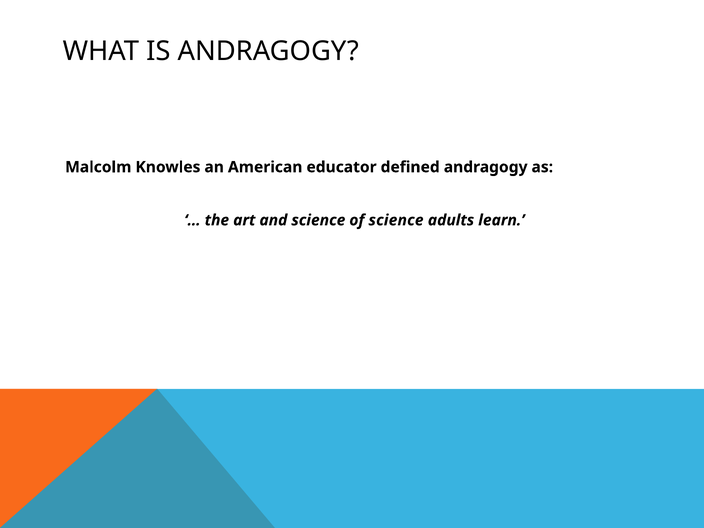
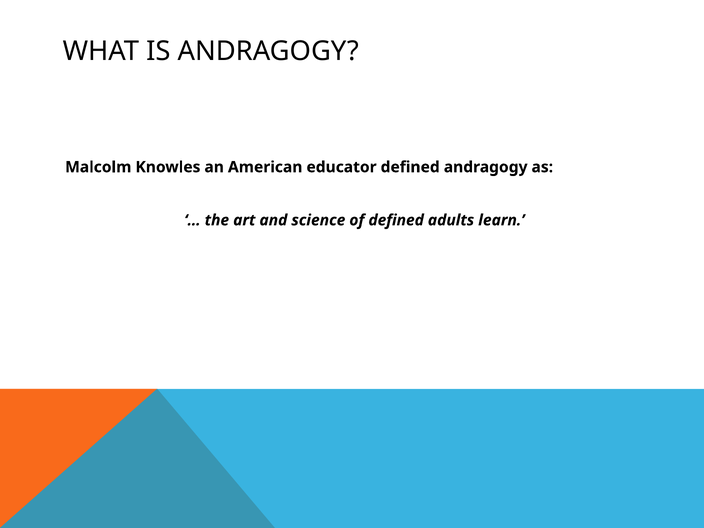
of science: science -> defined (396, 220)
